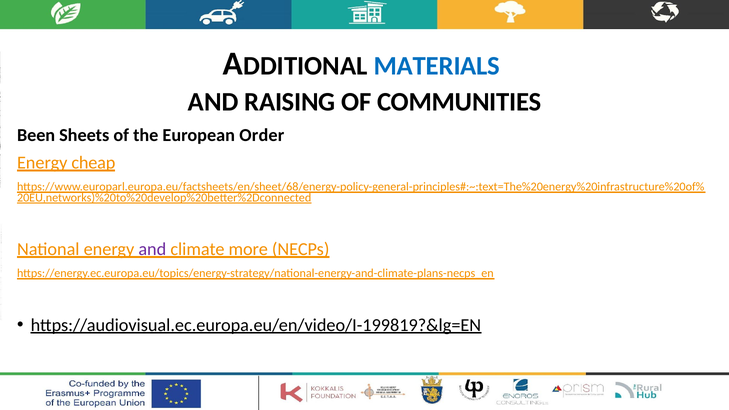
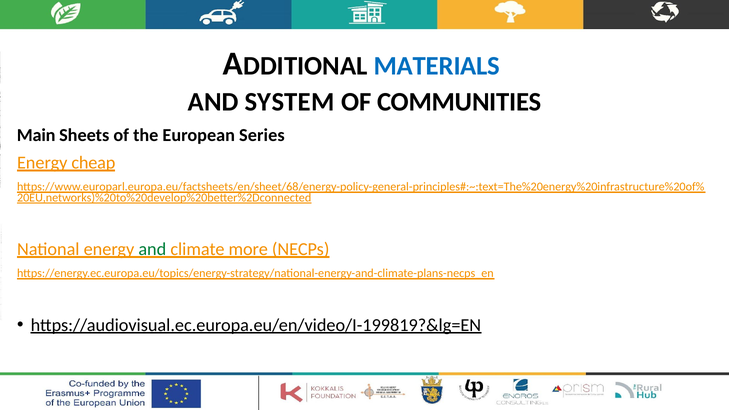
RAISING: RAISING -> SYSTEM (290, 102)
Been: Been -> Main (36, 135)
Order: Order -> Series (262, 135)
and colour: purple -> green (152, 249)
